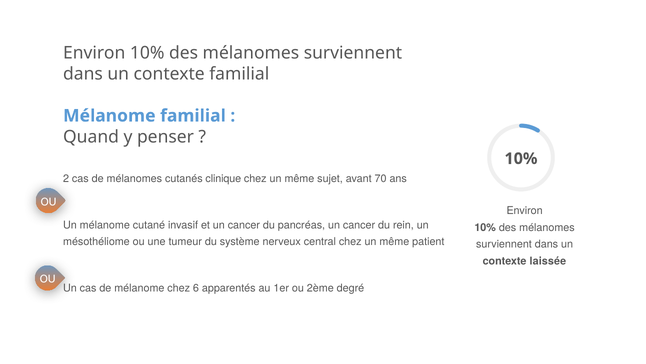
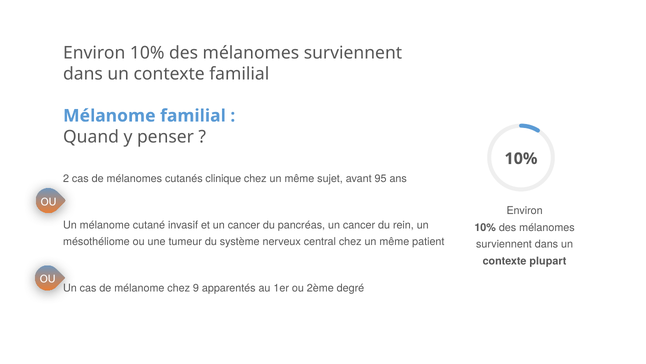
70: 70 -> 95 (381, 178)
laissée: laissée -> plupart (548, 261)
6: 6 -> 9 (196, 288)
